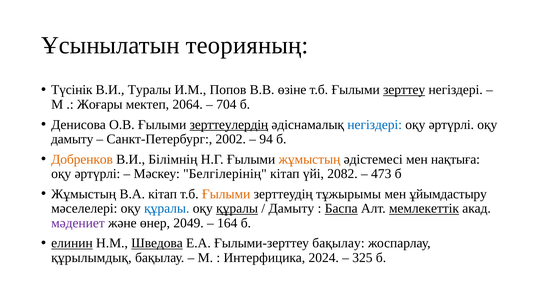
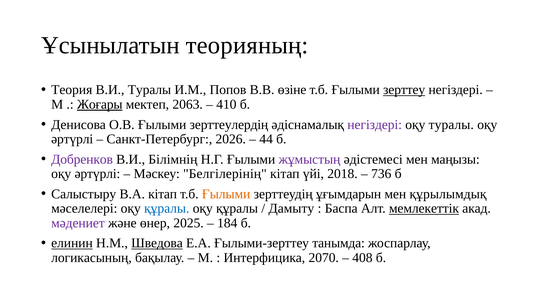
Түсінік: Түсінік -> Теория (72, 90)
Жоғары underline: none -> present (100, 104)
2064: 2064 -> 2063 (188, 104)
704: 704 -> 410 (226, 104)
зерттеулердің underline: present -> none (229, 125)
негіздері colour: blue -> purple (375, 125)
әртүрлі: әртүрлі -> туралы (451, 125)
дамыту: дамыту -> әртүрлі (72, 139)
2002: 2002 -> 2026 (231, 139)
94: 94 -> 44 (266, 139)
Добренков colour: orange -> purple (82, 159)
жұмыстың colour: orange -> purple (309, 159)
нақтыға: нақтыға -> маңызы (455, 159)
2082: 2082 -> 2018 (342, 174)
473: 473 -> 736 (381, 174)
Жұмыстың: Жұмыстың -> Салыстыру (84, 194)
тұжырымы: тұжырымы -> ұғымдарын (349, 194)
ұйымдастыру: ұйымдастыру -> құрылымдық (448, 194)
құралы underline: present -> none (237, 209)
Баспа underline: present -> none (341, 209)
2049: 2049 -> 2025 (189, 223)
164: 164 -> 184 (227, 223)
Ғылыми-зерттеу бақылау: бақылау -> танымда (339, 243)
құрылымдық: құрылымдық -> логикасының (91, 258)
2024: 2024 -> 2070 (324, 258)
325: 325 -> 408 (362, 258)
